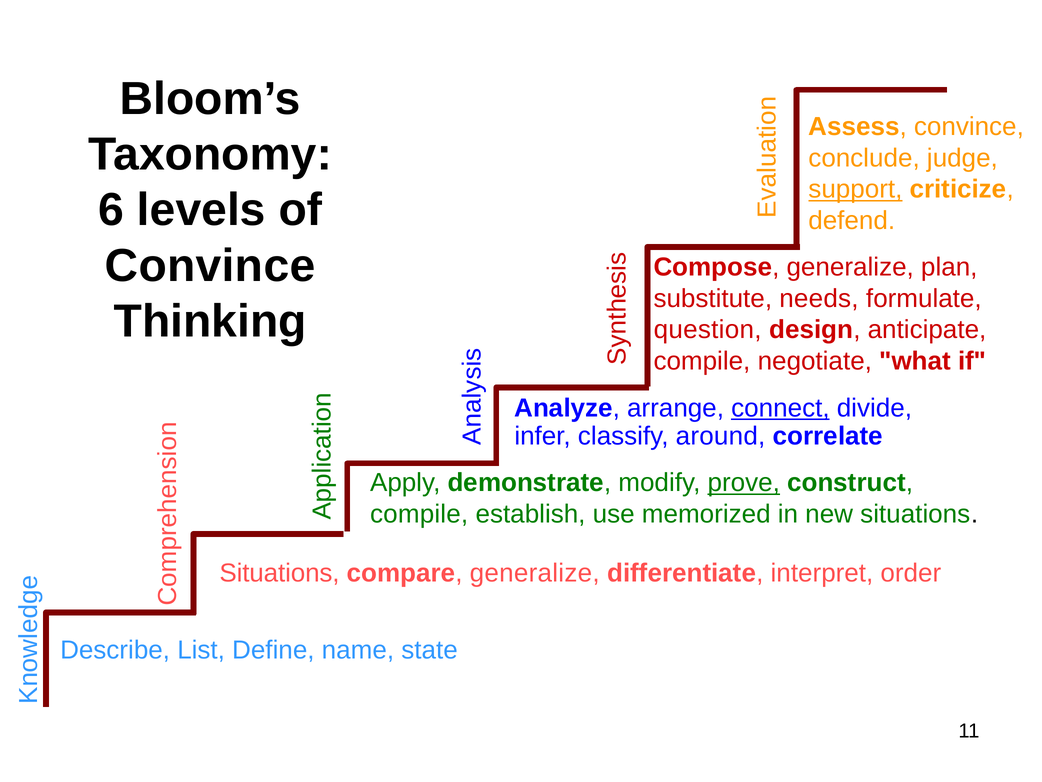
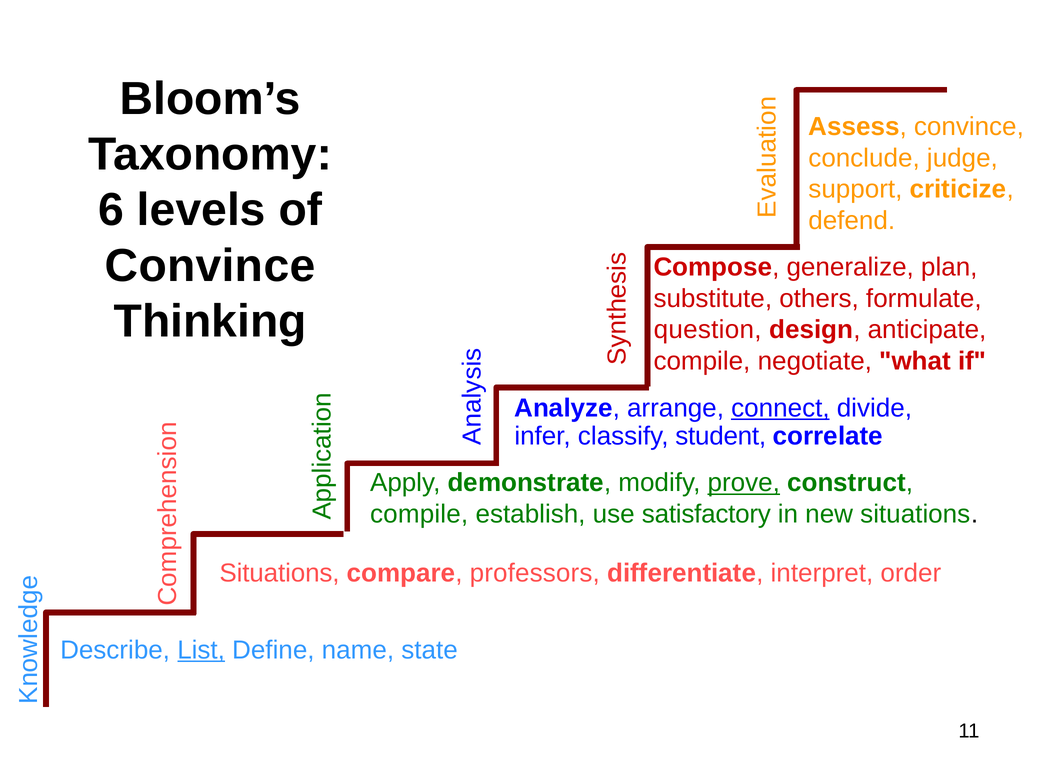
support underline: present -> none (855, 189)
needs: needs -> others (819, 298)
around: around -> student (721, 436)
memorized: memorized -> satisfactory (706, 514)
compare generalize: generalize -> professors (535, 573)
List underline: none -> present (201, 650)
